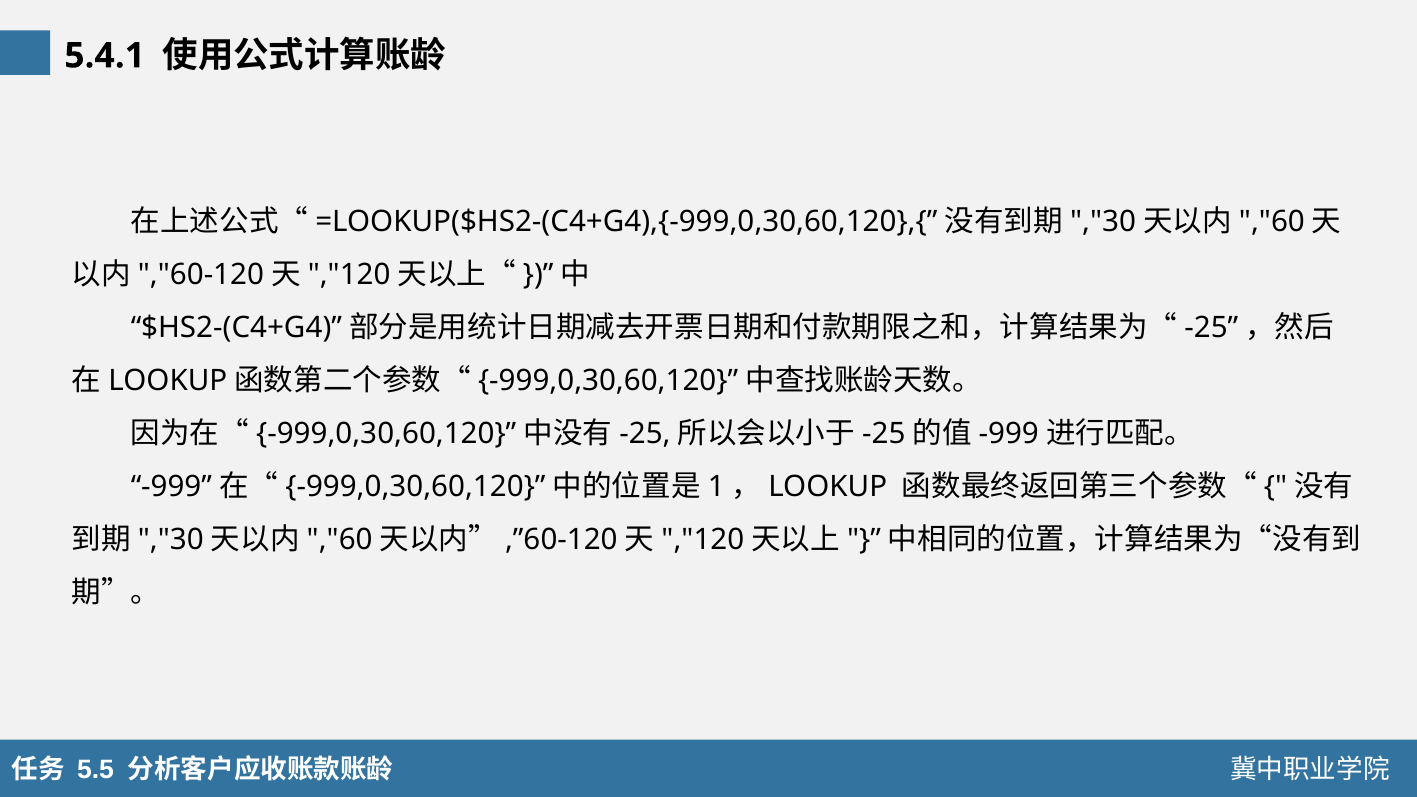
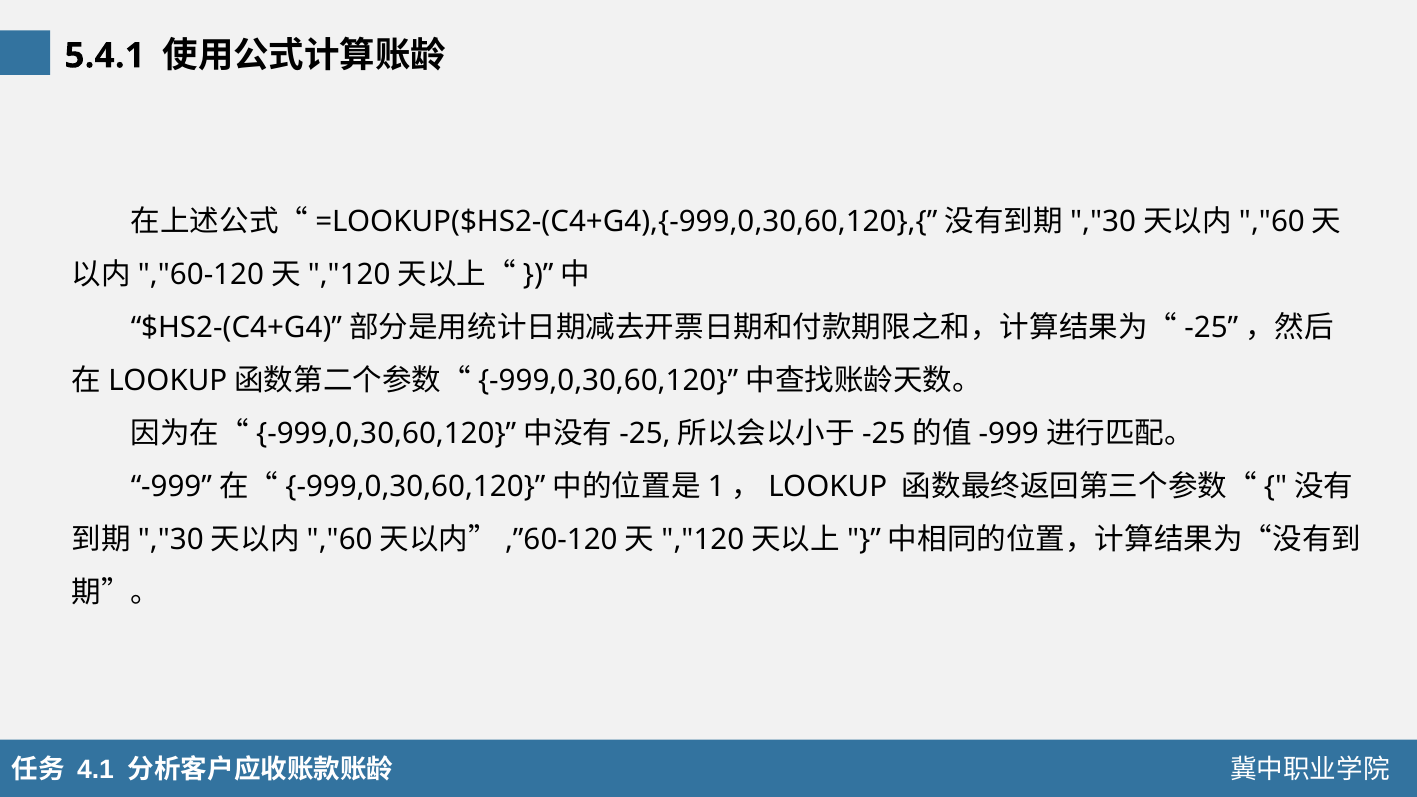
5.5: 5.5 -> 4.1 (96, 770)
